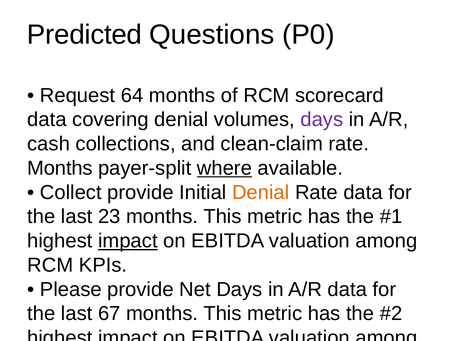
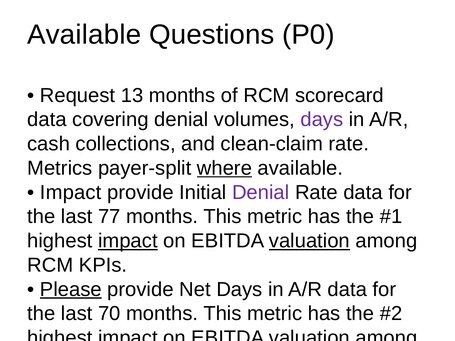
Predicted: Predicted -> Available (84, 35)
64: 64 -> 13 (132, 95)
Months: Months -> Metrics (60, 168)
Collect: Collect -> Impact (71, 193)
Denial colour: orange -> purple (261, 193)
23: 23 -> 77 (109, 217)
valuation underline: none -> present (309, 241)
Please underline: none -> present (71, 290)
67: 67 -> 70 (109, 314)
